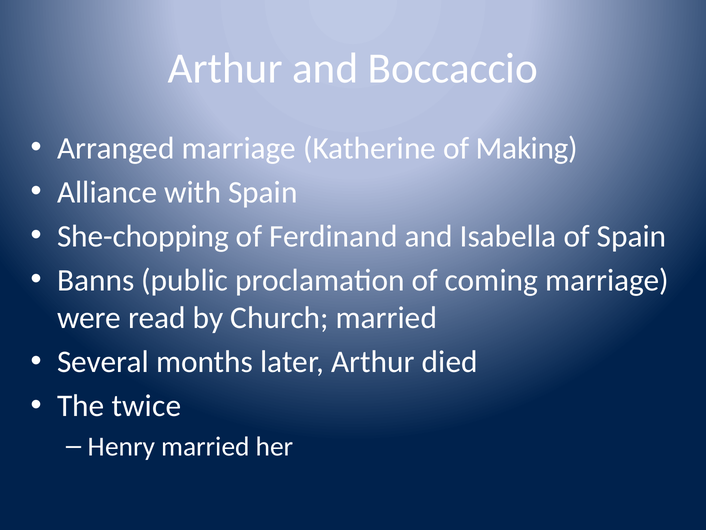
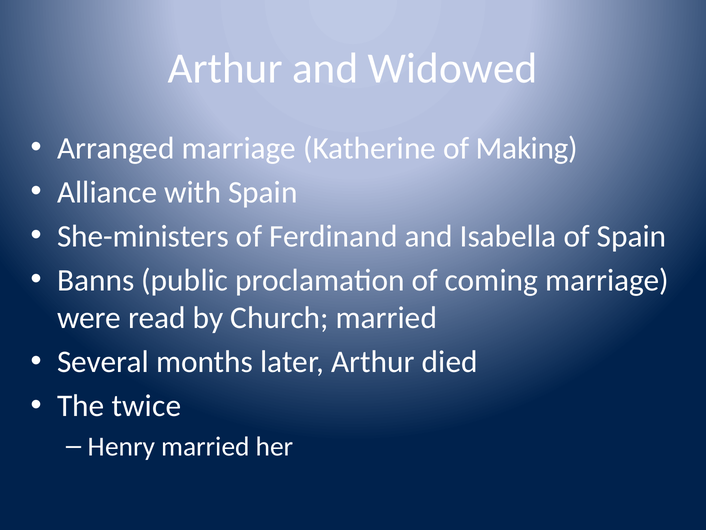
Boccaccio: Boccaccio -> Widowed (453, 68)
She-chopping: She-chopping -> She-ministers (143, 236)
